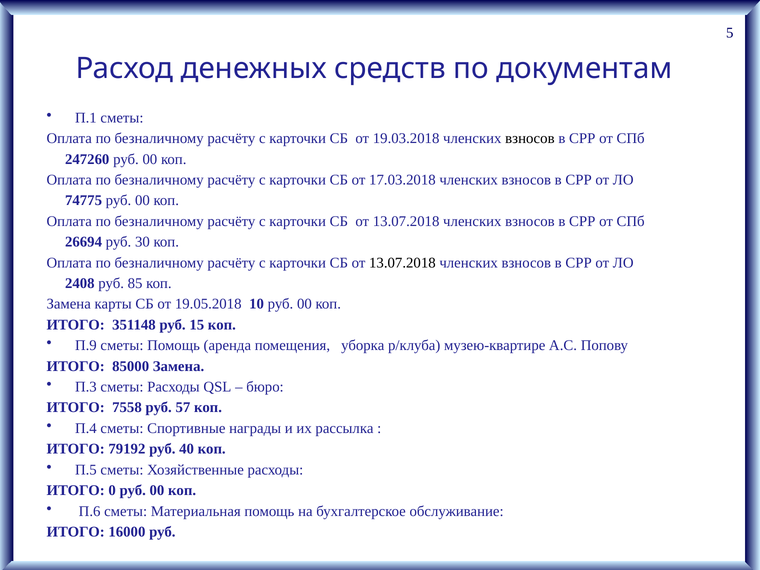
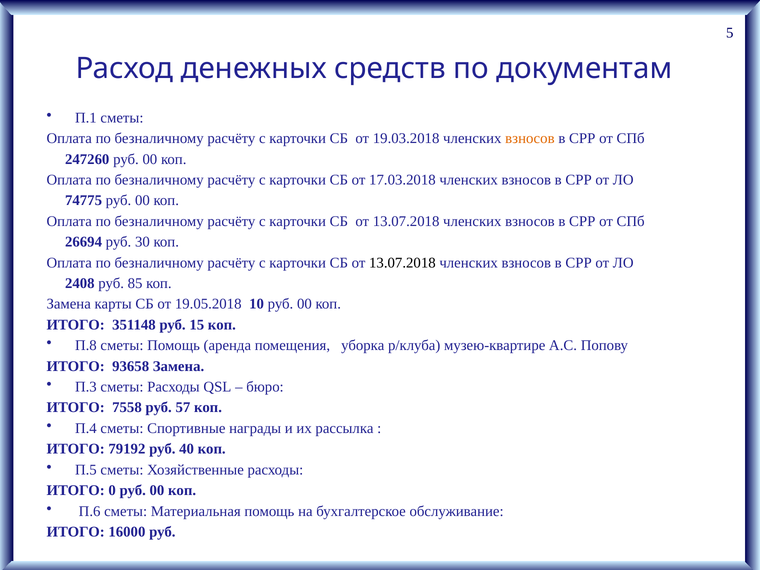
взносов colour: black -> orange (530, 138)
П.9: П.9 -> П.8 (86, 346)
85000: 85000 -> 93658 (131, 366)
